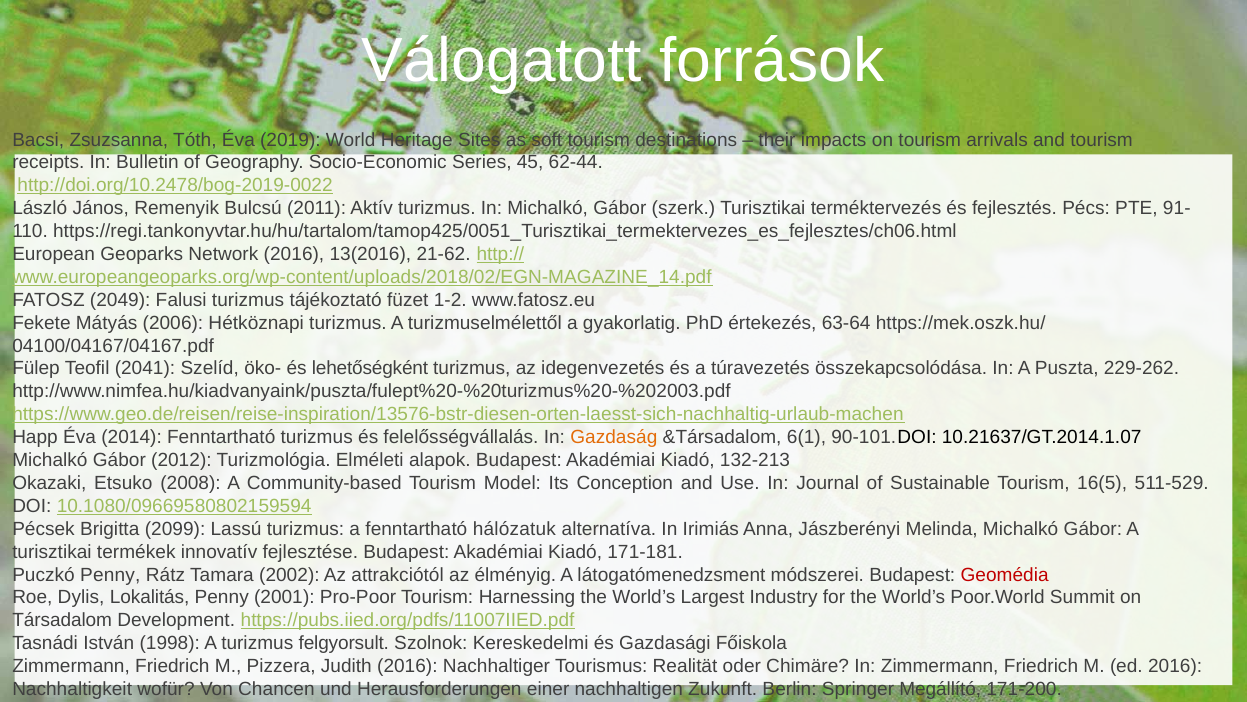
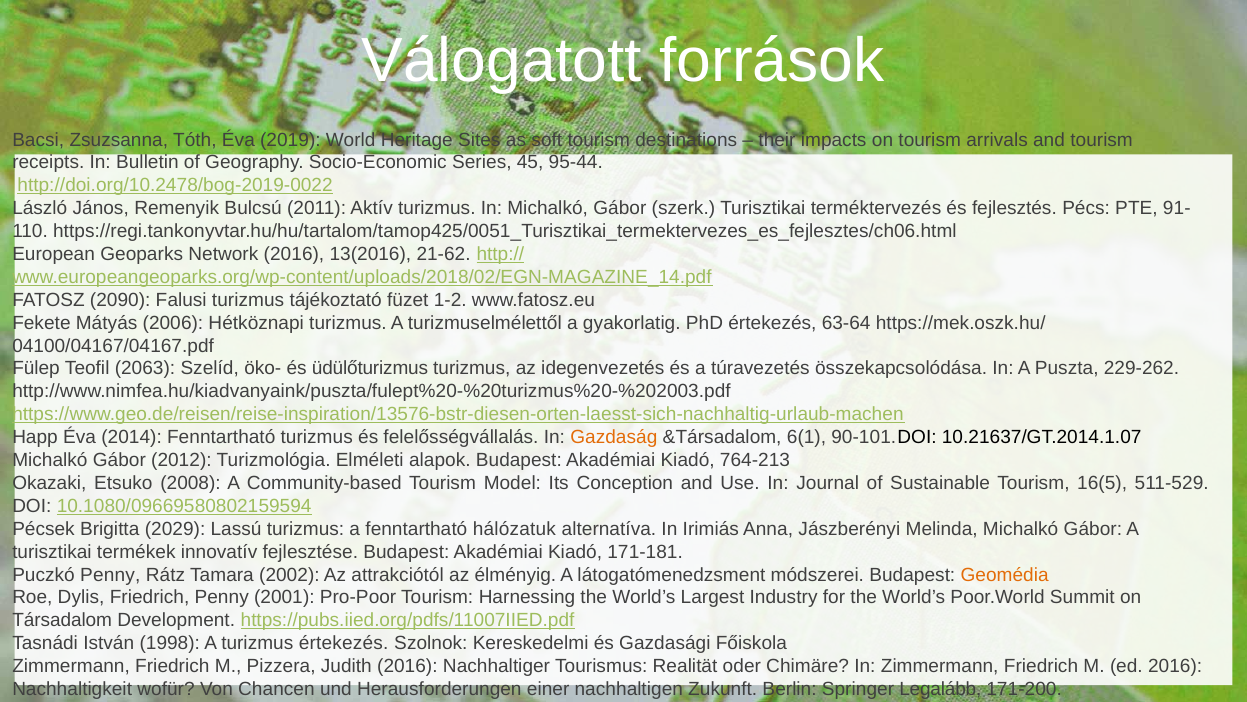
62-44: 62-44 -> 95-44 (576, 163)
2049: 2049 -> 2090 (120, 300)
2041: 2041 -> 2063 (145, 368)
lehetőségként: lehetőségként -> üdülőturizmus (370, 368)
132-213: 132-213 -> 764-213 (755, 460)
2099: 2099 -> 2029 (175, 529)
Geomédia colour: red -> orange (1005, 574)
Dylis Lokalitás: Lokalitás -> Friedrich (150, 597)
turizmus felgyorsult: felgyorsult -> értekezés (344, 643)
Megállító: Megállító -> Legalább (940, 689)
